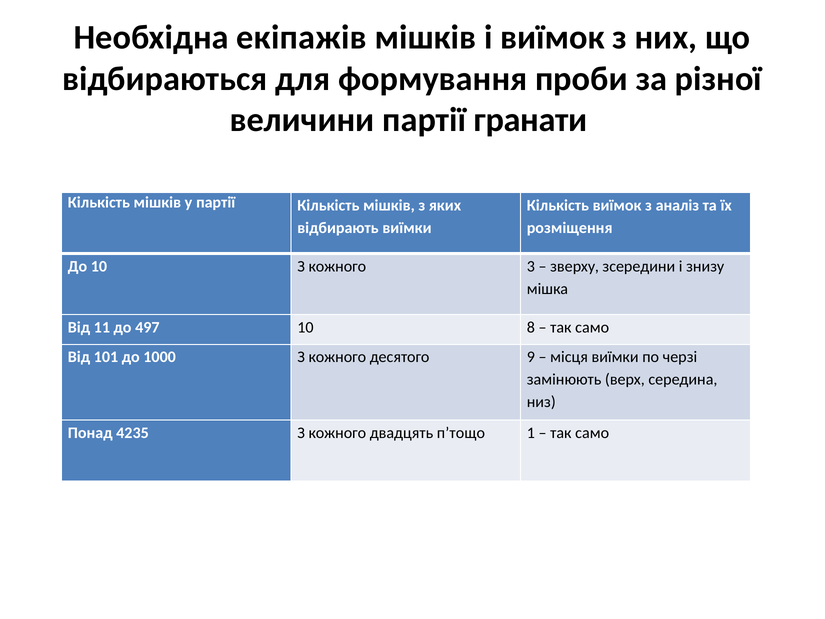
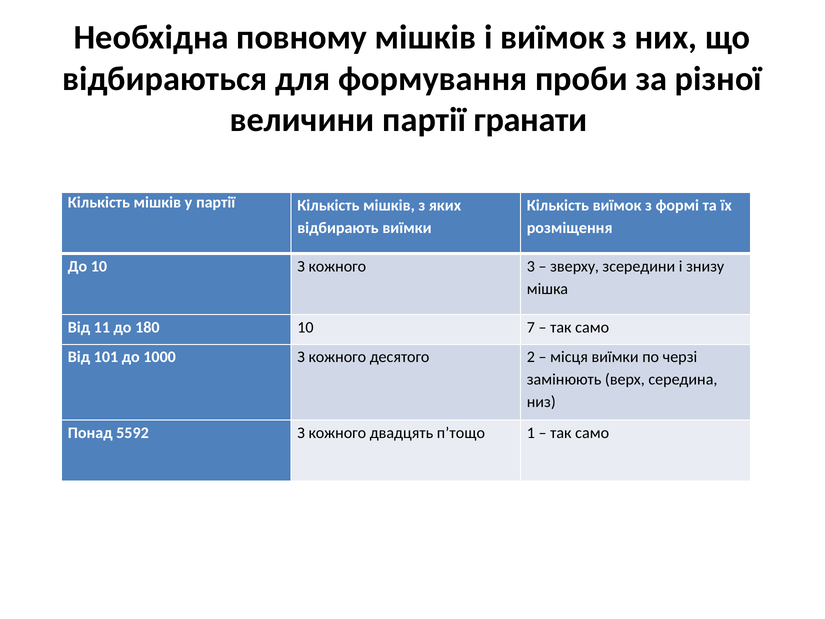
екіпажів: екіпажів -> повному (302, 37)
аналіз: аналіз -> формі (677, 205)
497: 497 -> 180 (147, 327)
8: 8 -> 7 (531, 327)
9: 9 -> 2 (531, 357)
4235: 4235 -> 5592 (132, 433)
